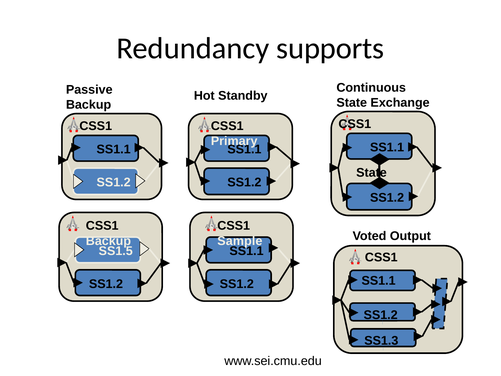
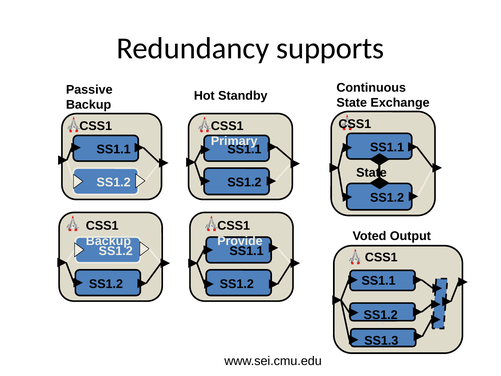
Sample: Sample -> Provide (240, 241)
SS1.5: SS1.5 -> SS1.2 (116, 251)
